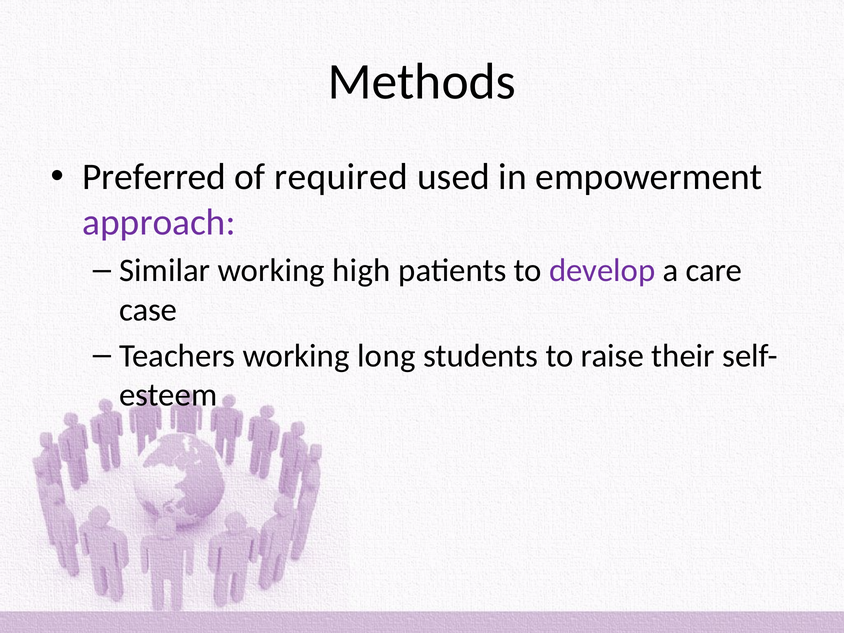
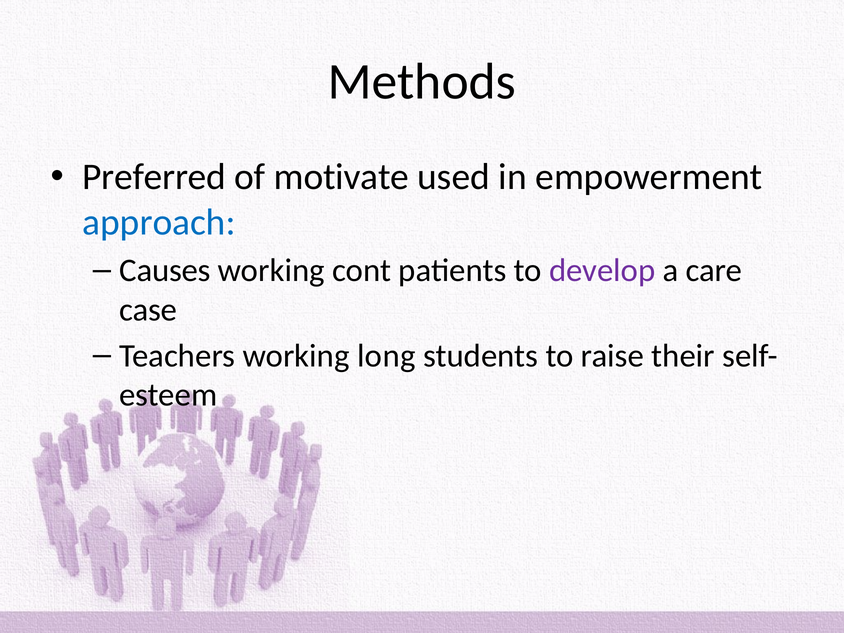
required: required -> motivate (341, 177)
approach colour: purple -> blue (159, 222)
Similar: Similar -> Causes (165, 271)
high: high -> cont (362, 271)
